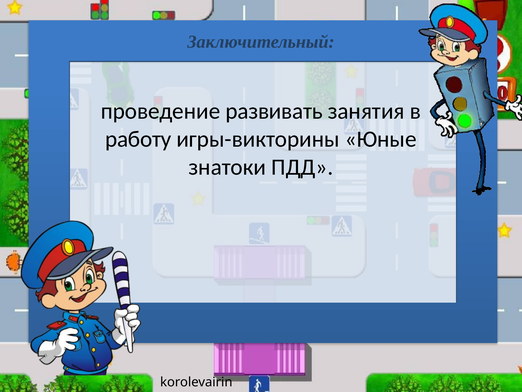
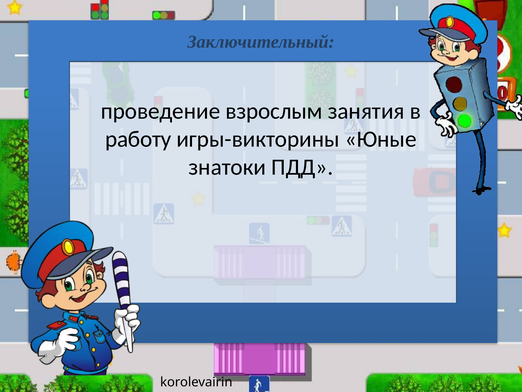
развивать: развивать -> взрослым (274, 111)
